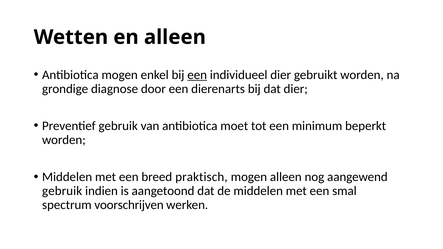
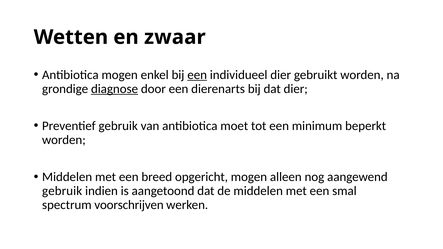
en alleen: alleen -> zwaar (175, 37)
diagnose underline: none -> present (115, 89)
praktisch: praktisch -> opgericht (202, 177)
